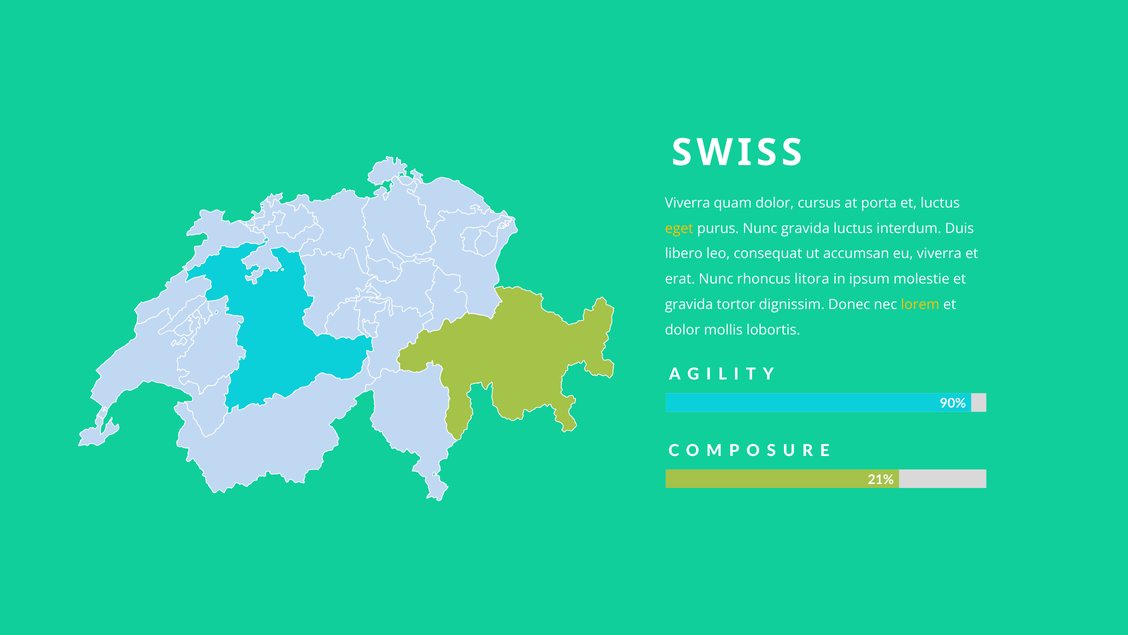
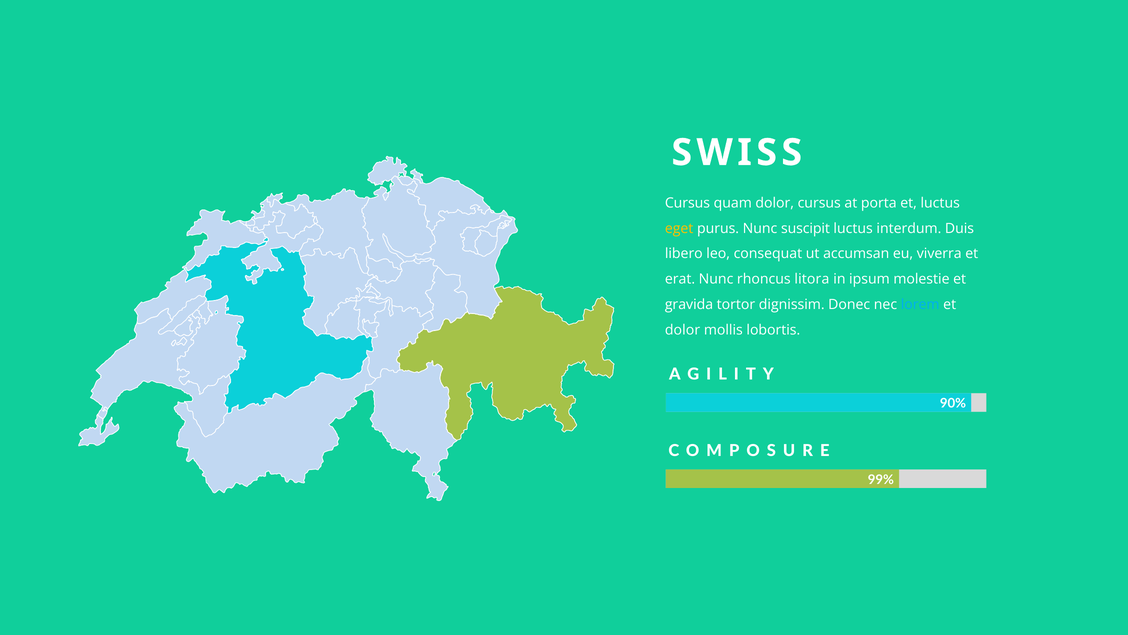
Viverra: Viverra -> Cursus (687, 203)
Nunc gravida: gravida -> suscipit (805, 228)
lorem colour: yellow -> light blue (920, 304)
21%: 21% -> 99% (881, 479)
